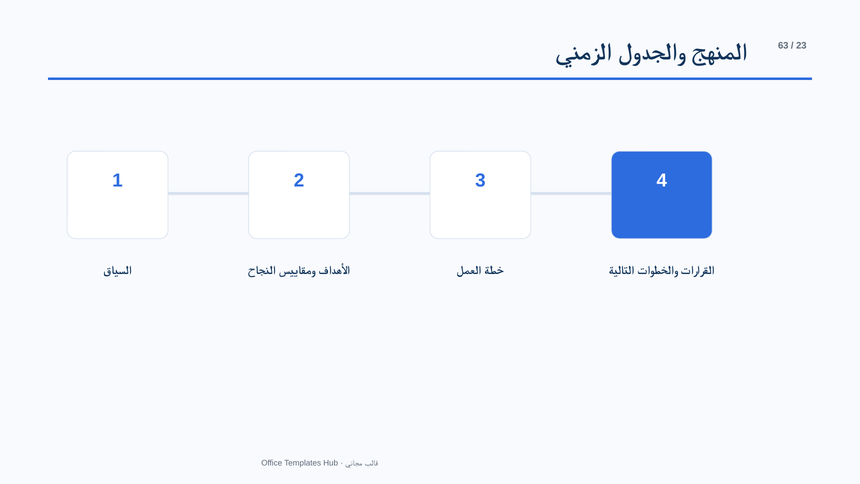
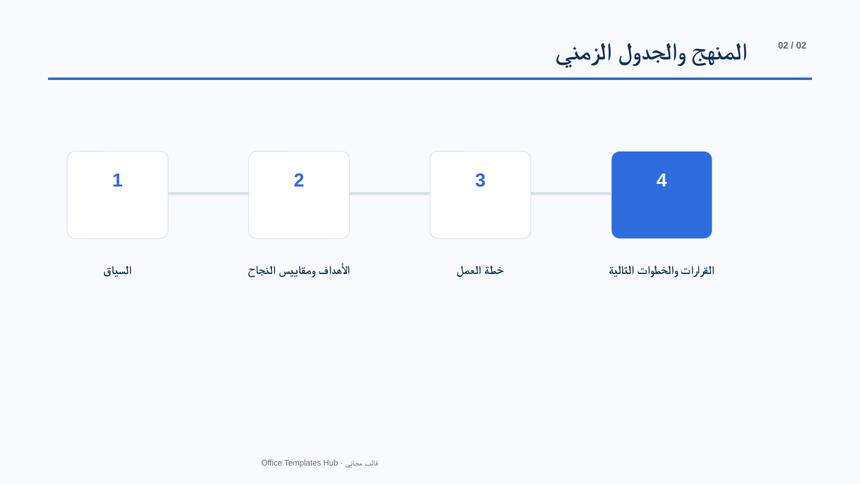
63: 63 -> 02 (783, 46)
23: 23 -> 02 (801, 46)
